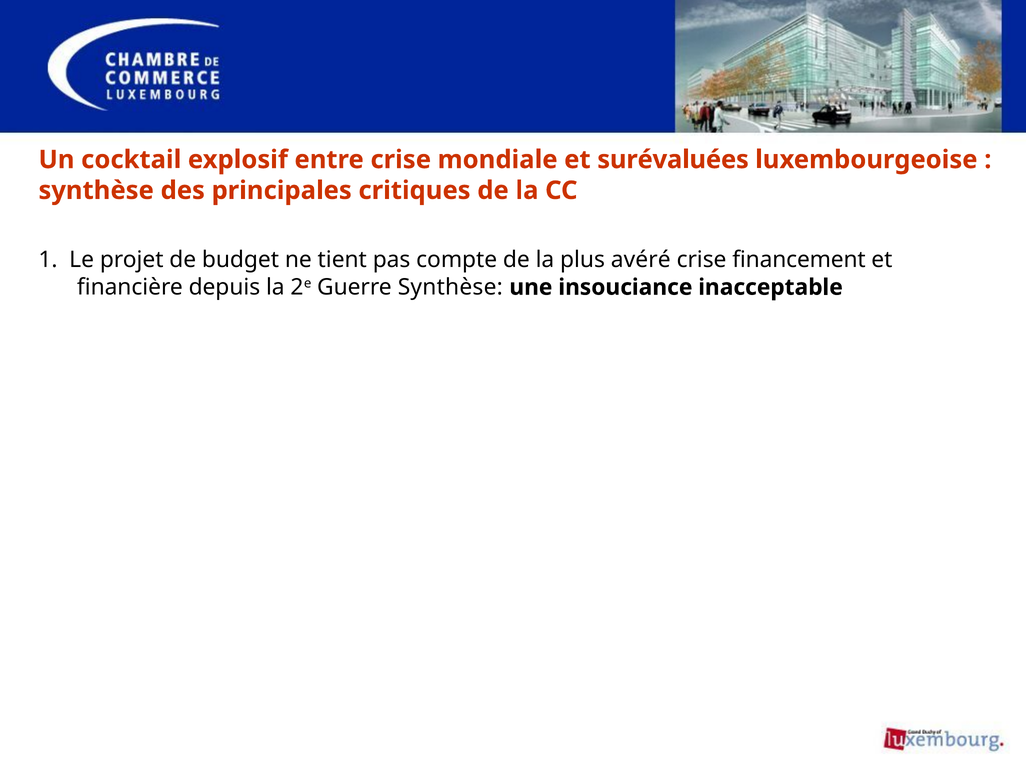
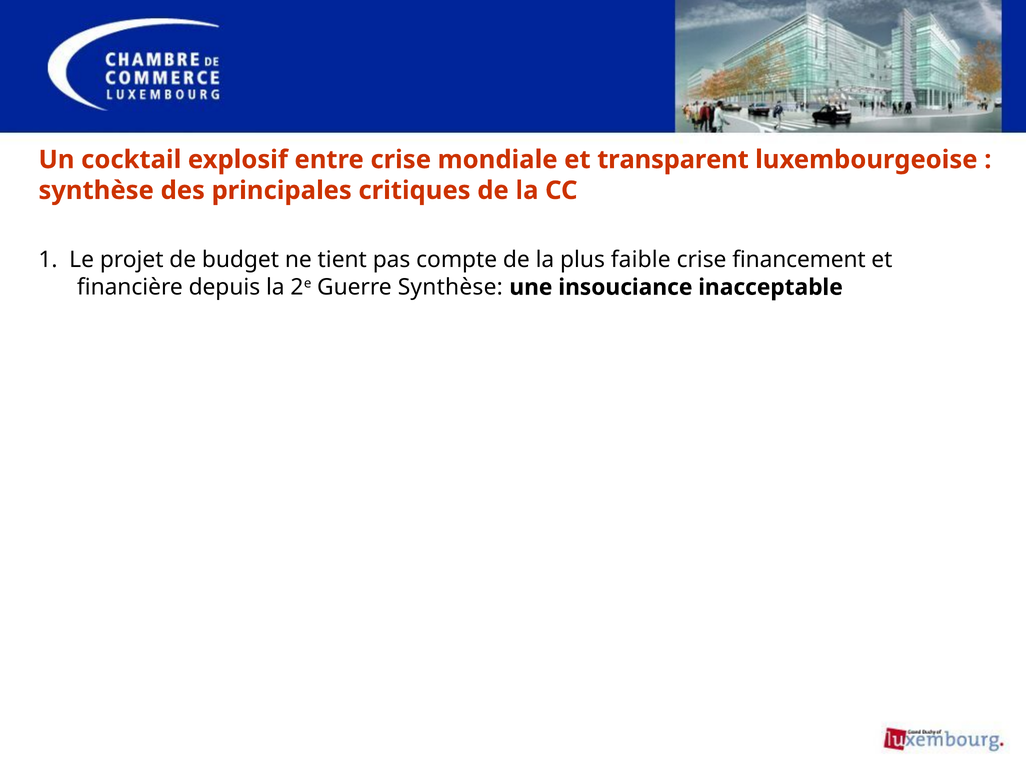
surévaluées: surévaluées -> transparent (673, 160)
avéré: avéré -> faible (641, 260)
